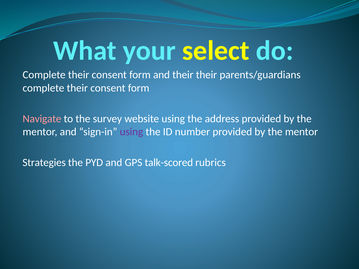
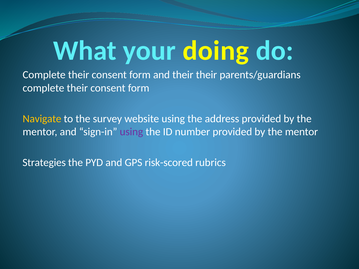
select: select -> doing (216, 51)
Navigate colour: pink -> yellow (42, 119)
talk-scored: talk-scored -> risk-scored (169, 163)
